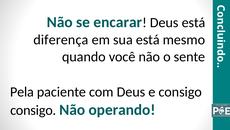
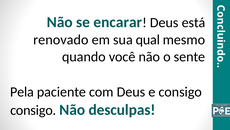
diferença: diferença -> renovado (61, 40)
sua está: está -> qual (148, 40)
operando: operando -> desculpas (122, 109)
